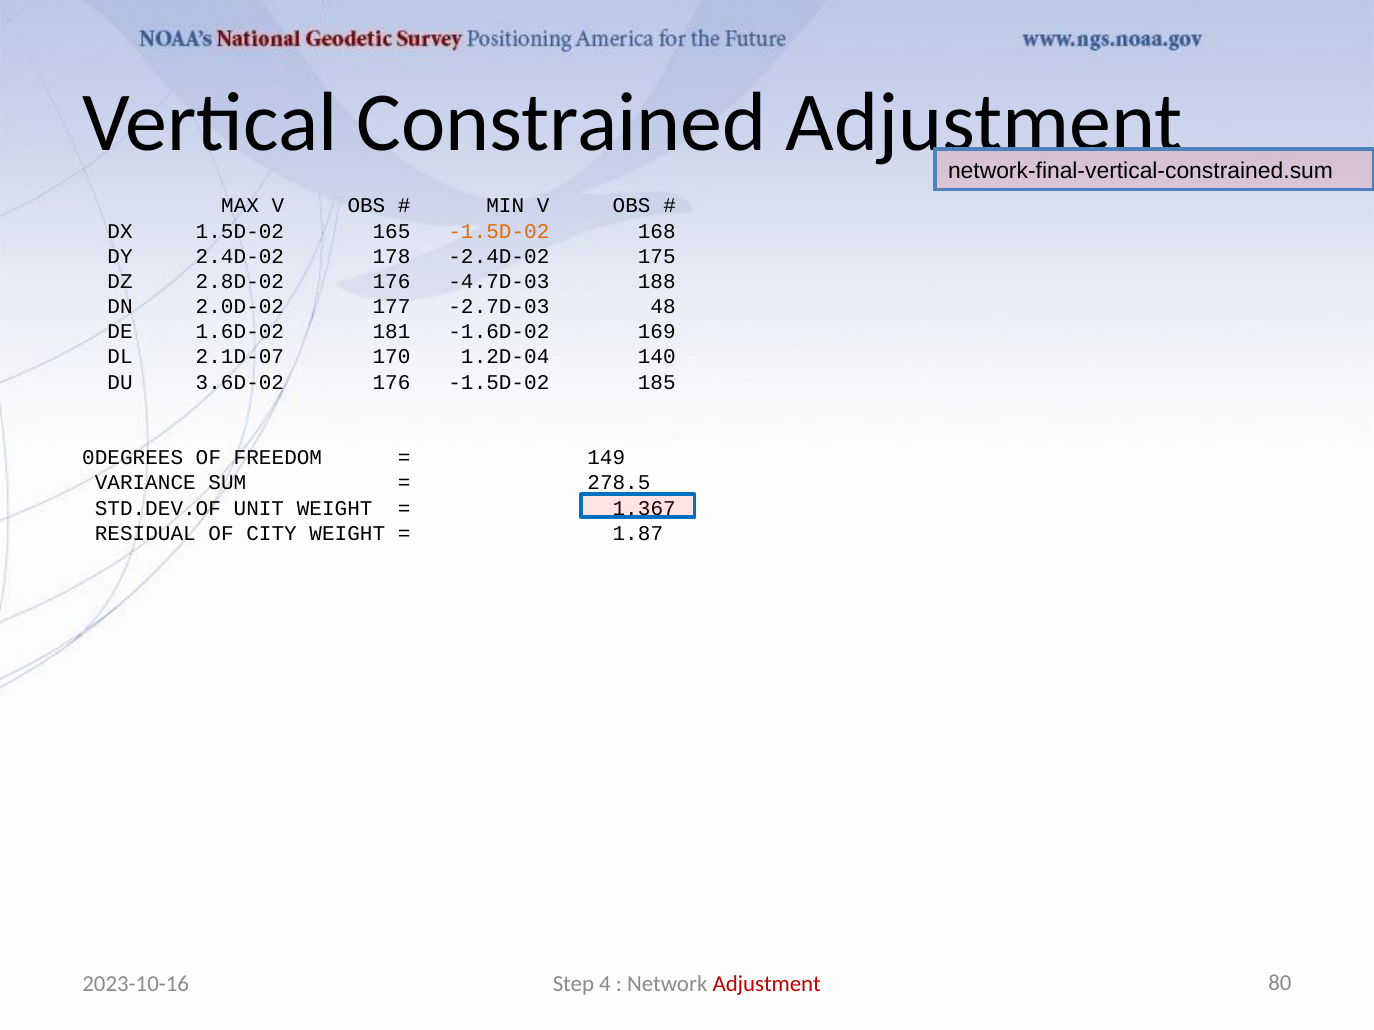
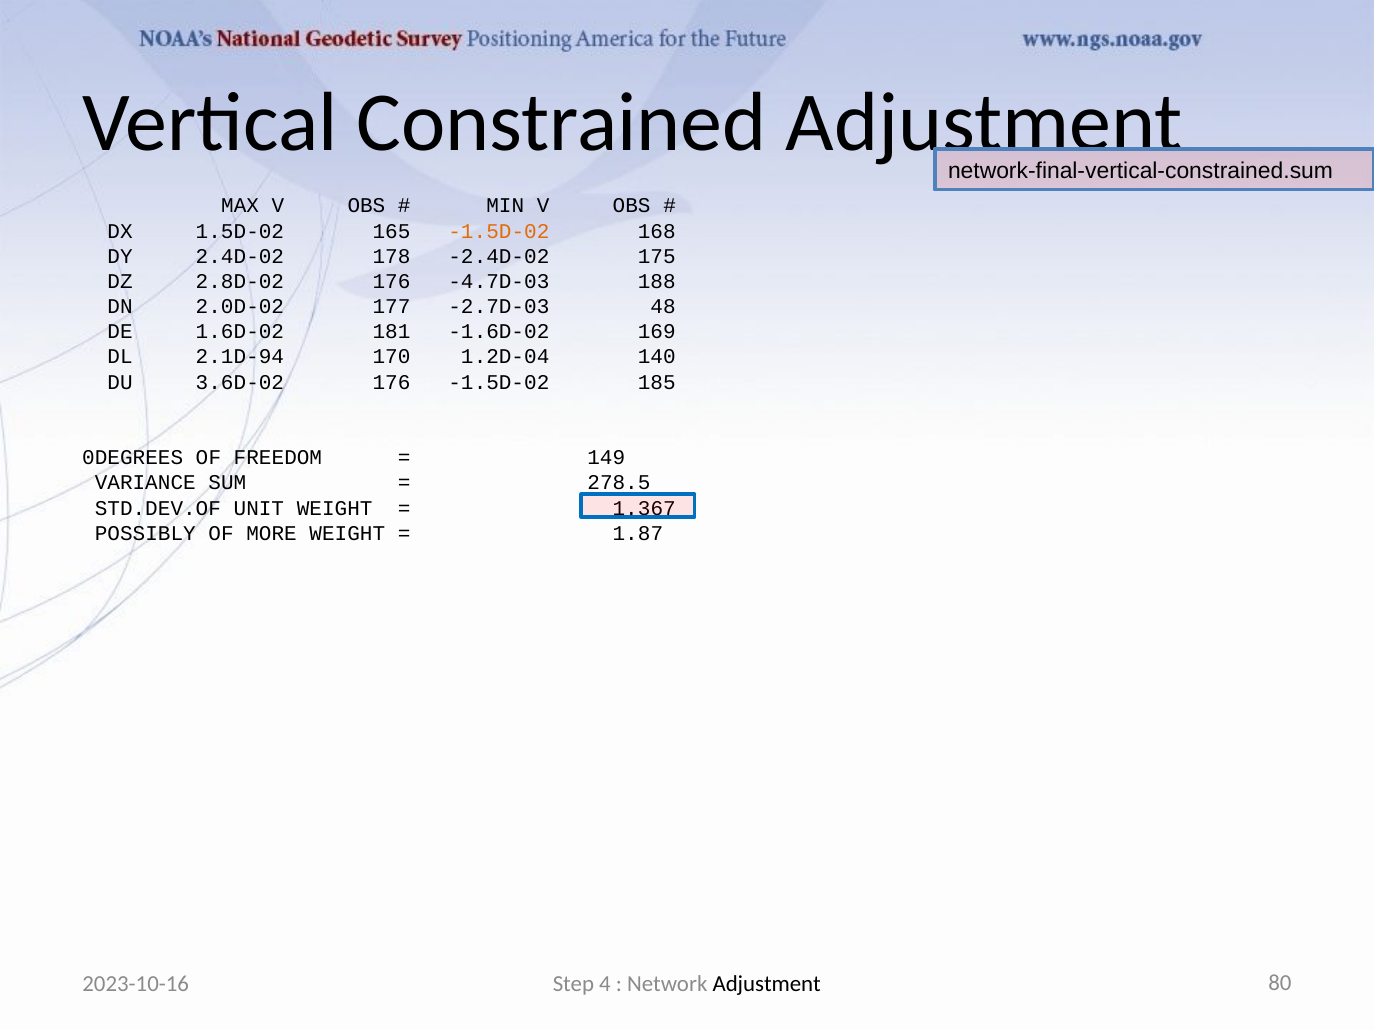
2.1D-07: 2.1D-07 -> 2.1D-94 (240, 357)
RESIDUAL: RESIDUAL -> POSSIBLY (145, 534)
CITY: CITY -> MORE (272, 534)
Adjustment colour: red -> black (767, 984)
